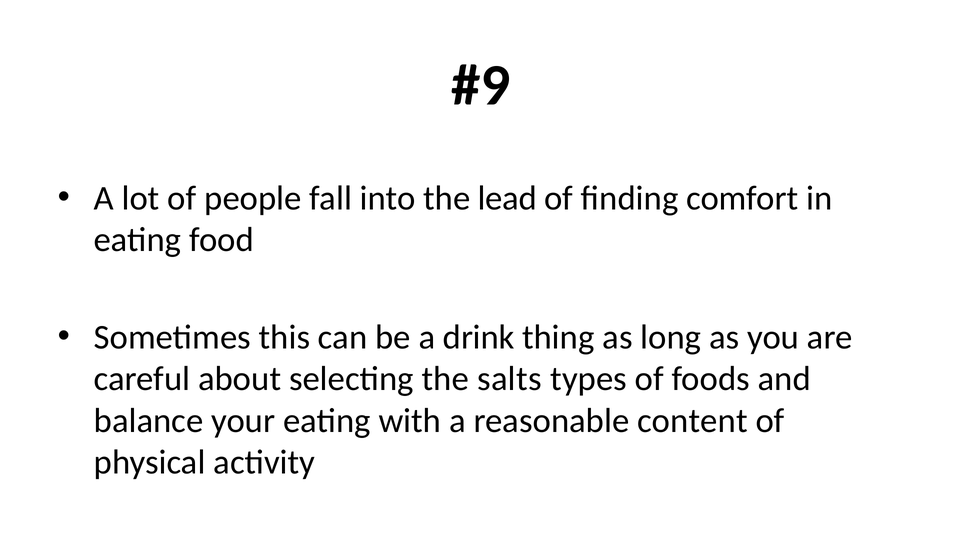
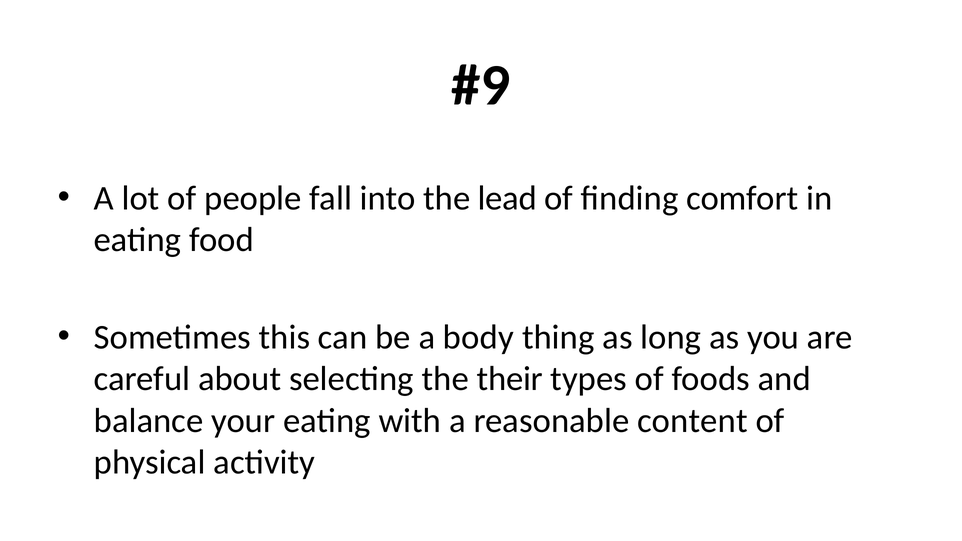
drink: drink -> body (478, 337)
salts: salts -> their (510, 379)
